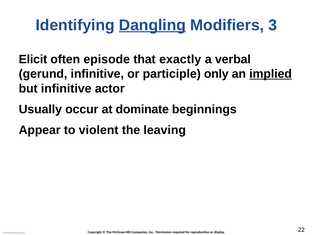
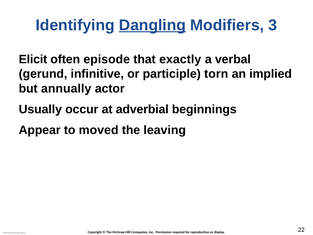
only: only -> torn (216, 74)
implied underline: present -> none (271, 74)
but infinitive: infinitive -> annually (66, 88)
dominate: dominate -> adverbial (142, 109)
violent: violent -> moved (99, 130)
